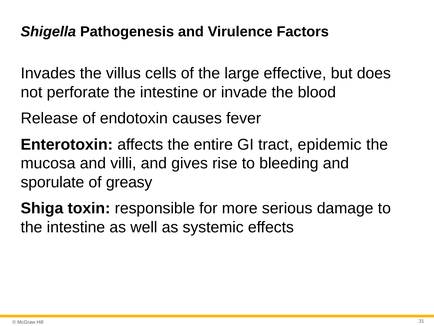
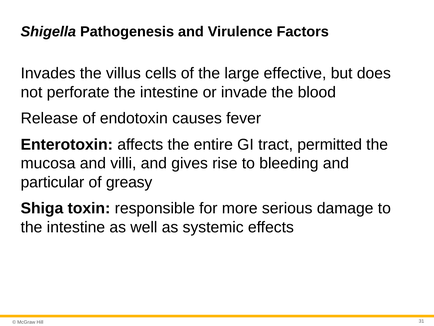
epidemic: epidemic -> permitted (330, 144)
sporulate: sporulate -> particular (52, 182)
